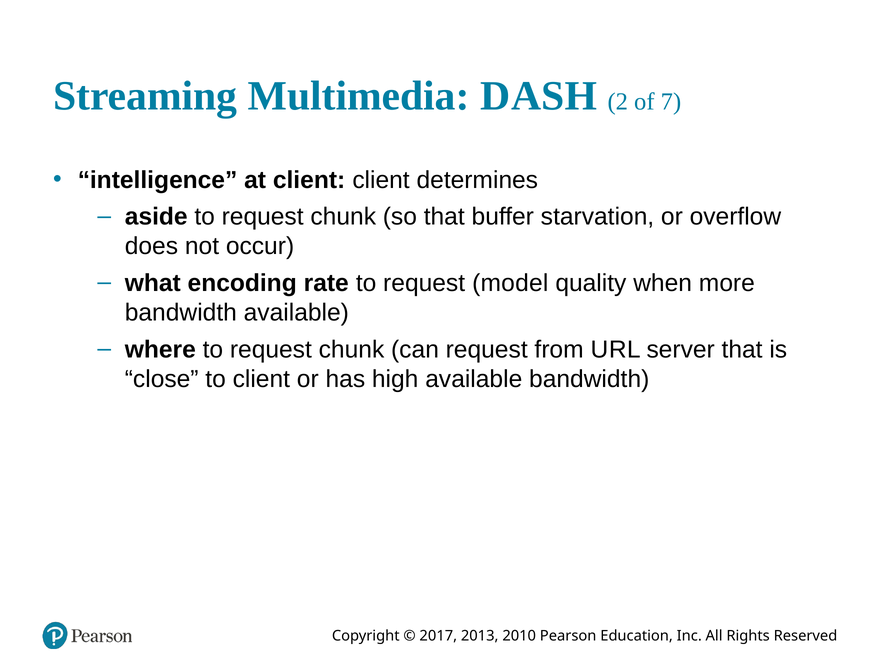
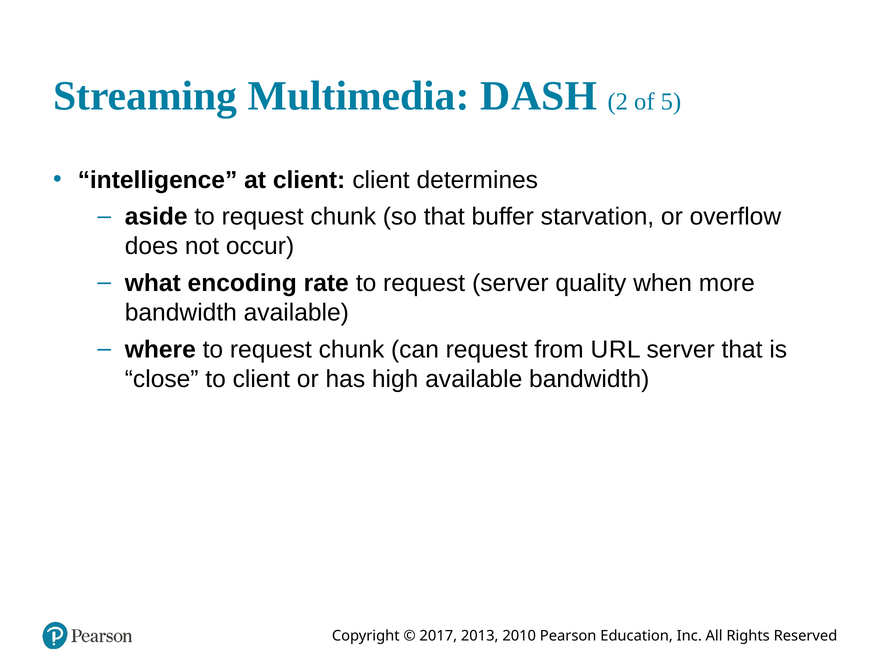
7: 7 -> 5 (671, 102)
request model: model -> server (510, 283)
